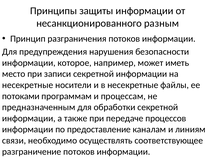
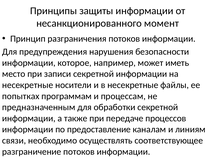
разным: разным -> момент (162, 23)
потоками: потоками -> попытках (21, 96)
